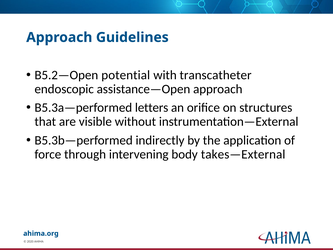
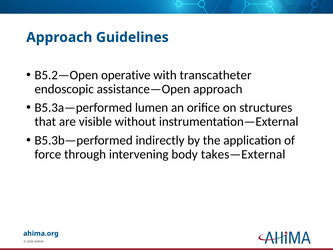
potential: potential -> operative (126, 75)
letters: letters -> lumen (152, 108)
